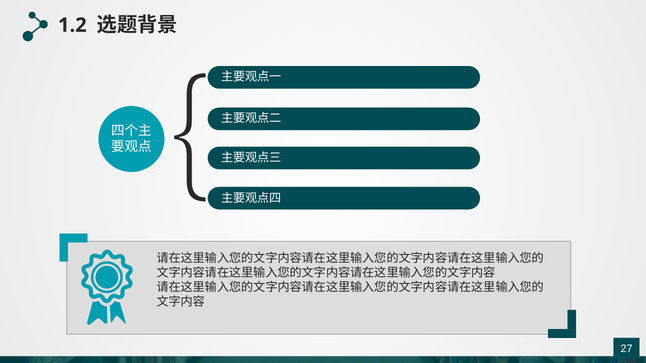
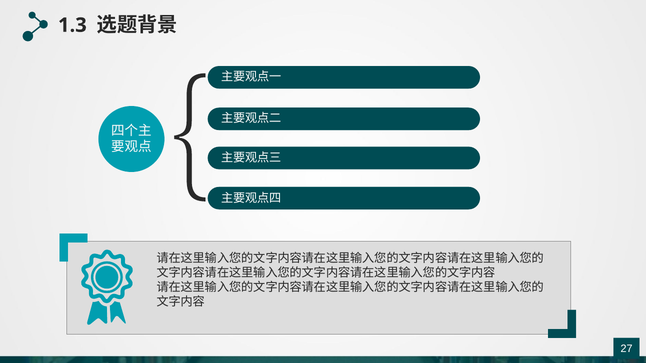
1.2: 1.2 -> 1.3 (72, 25)
